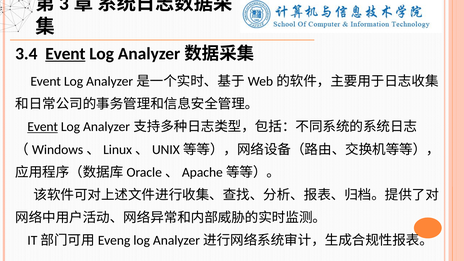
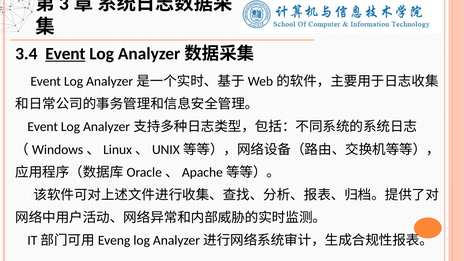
Event underline: present -> none (43, 127)
